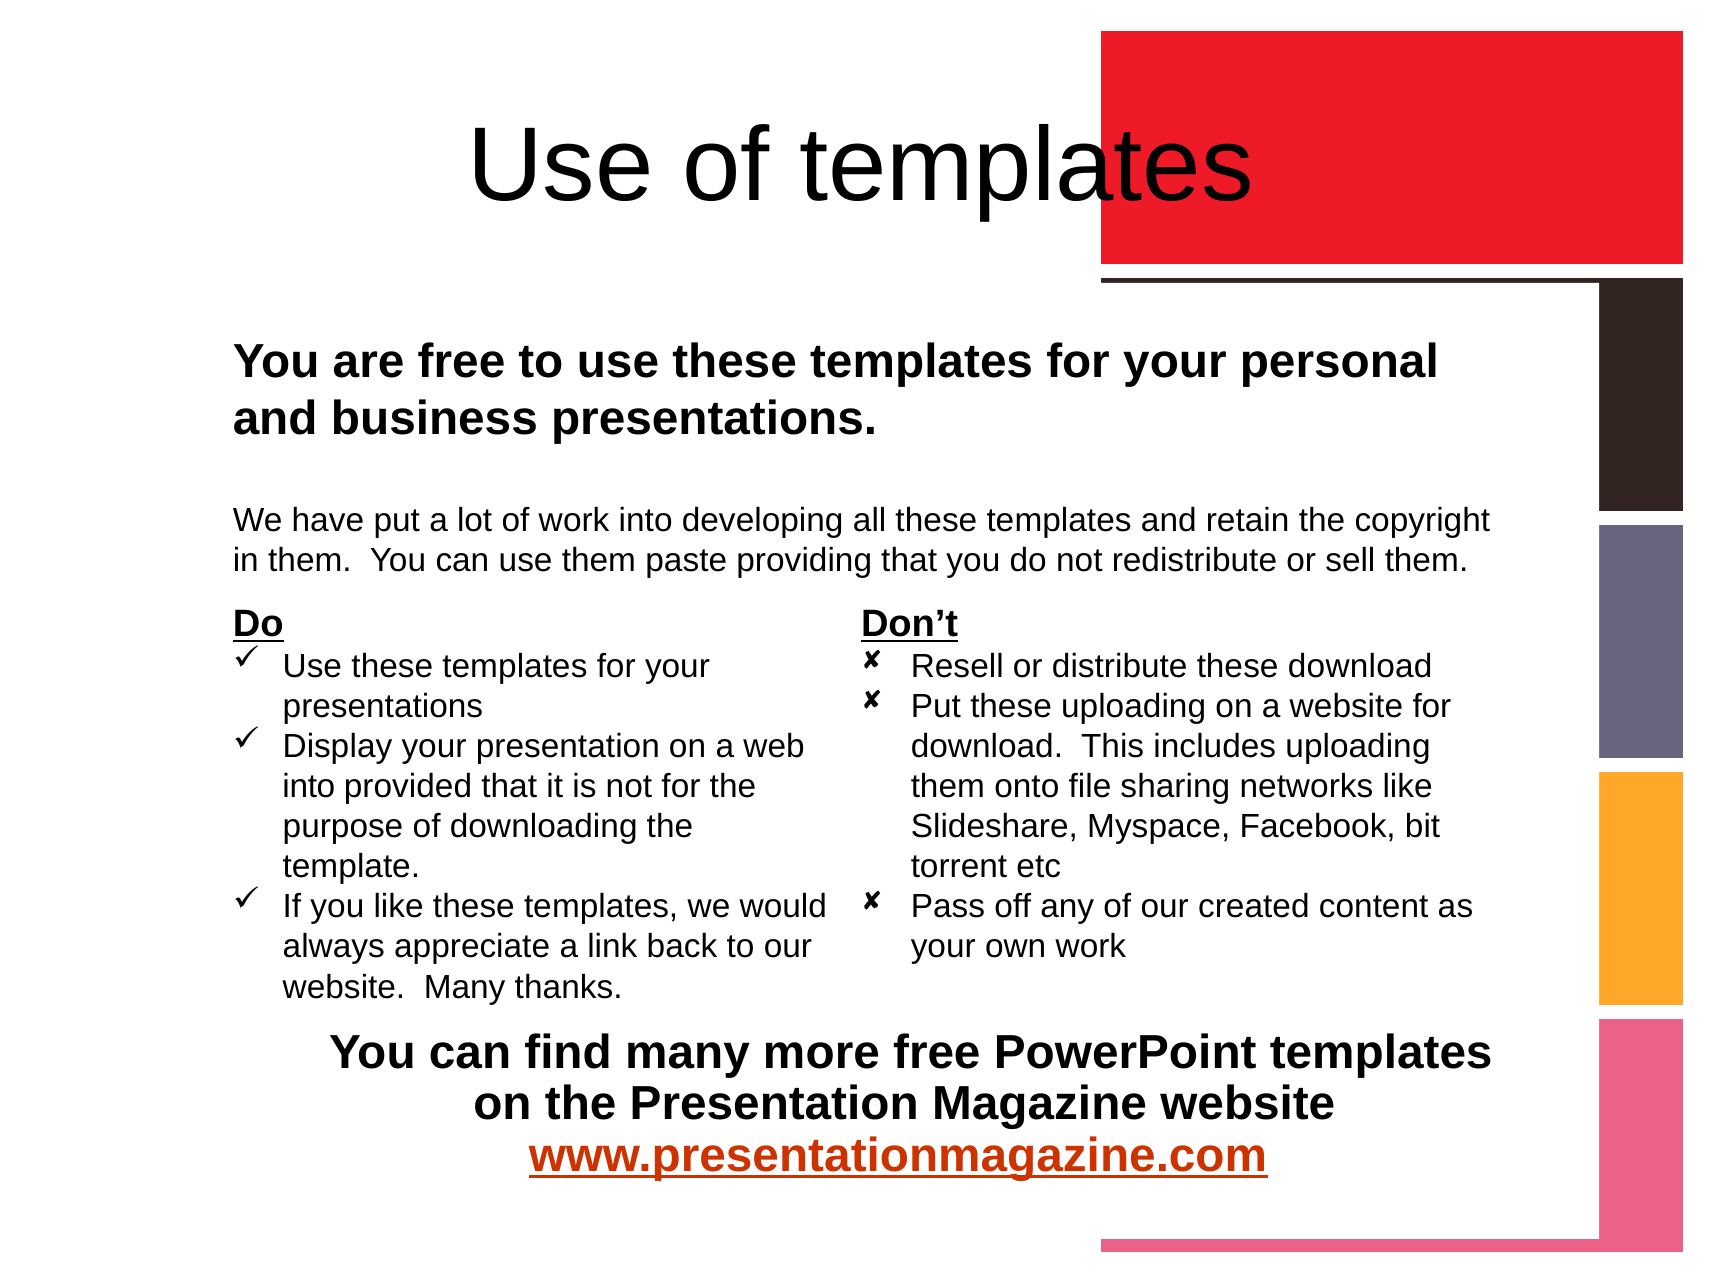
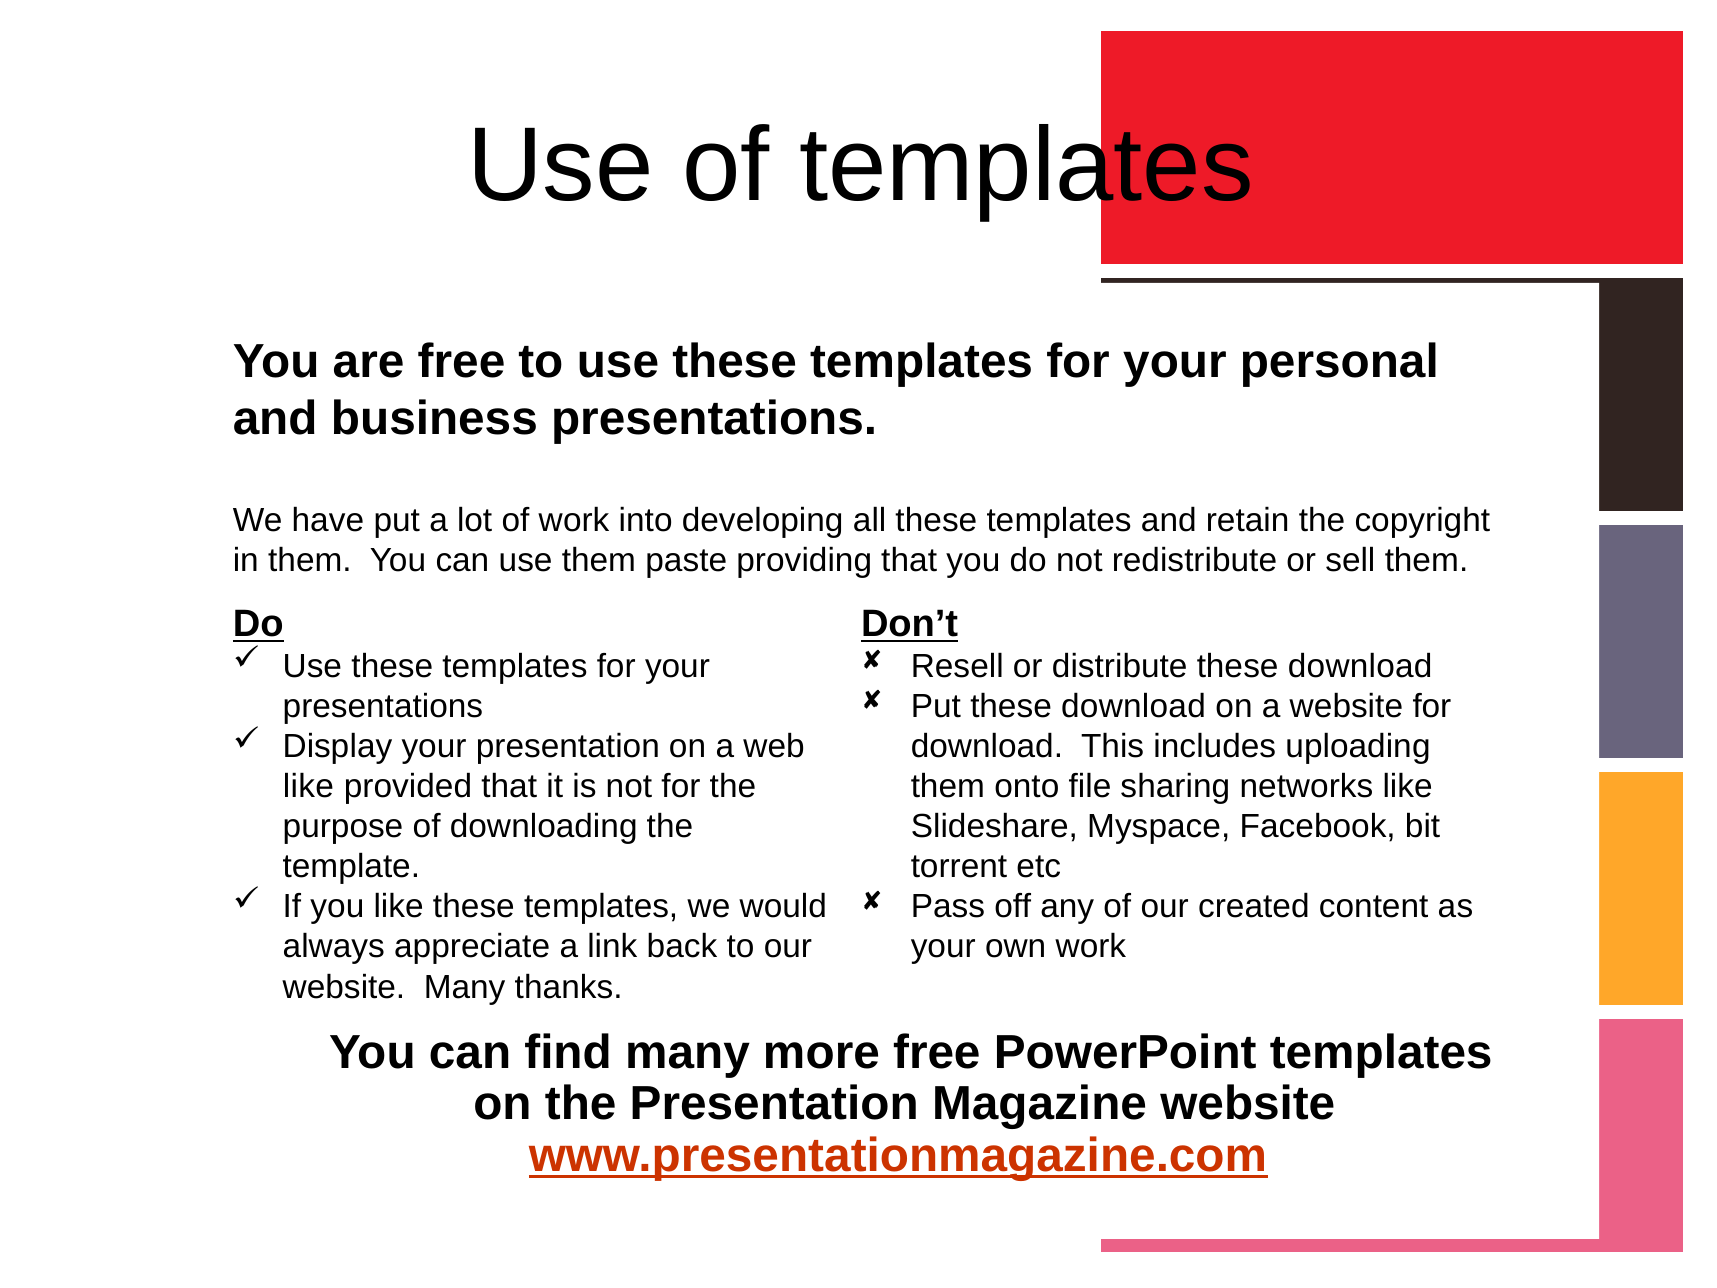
Put these uploading: uploading -> download (1134, 706)
into: into -> like (309, 786)
